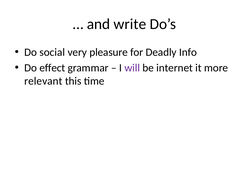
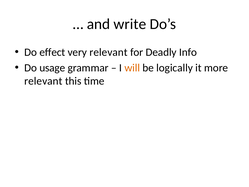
social: social -> effect (52, 52)
very pleasure: pleasure -> relevant (109, 52)
effect: effect -> usage (52, 68)
will colour: purple -> orange (132, 68)
internet: internet -> logically (175, 68)
